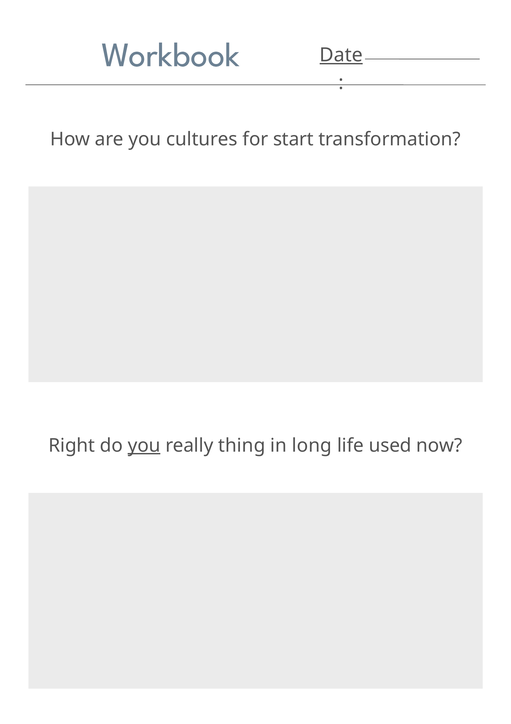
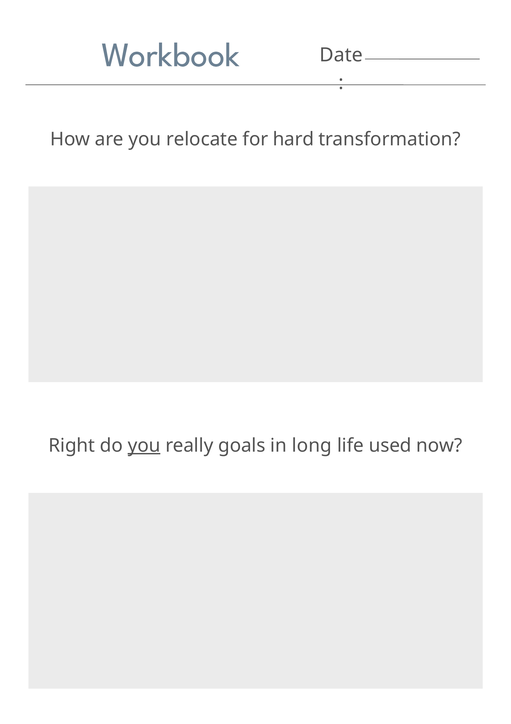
Date underline: present -> none (341, 55)
cultures: cultures -> relocate (202, 139)
start: start -> hard (293, 139)
thing: thing -> goals (242, 445)
